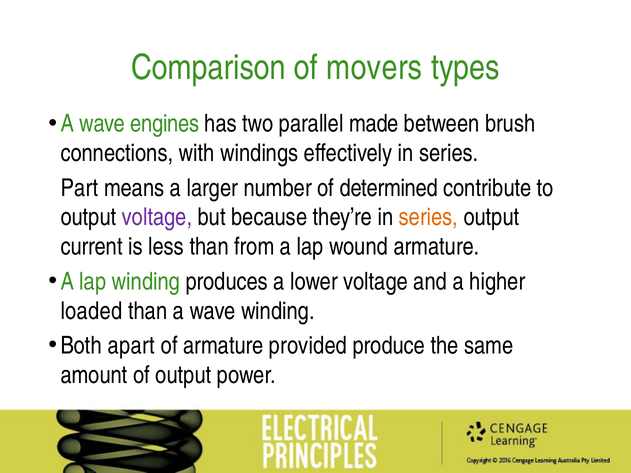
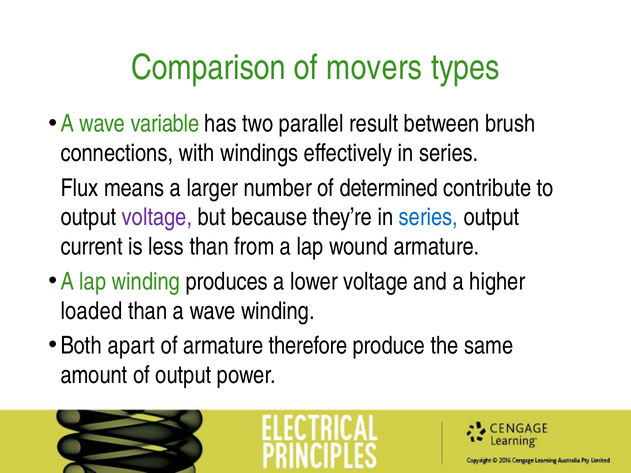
engines: engines -> variable (165, 124)
made: made -> result (374, 124)
Part: Part -> Flux (79, 188)
series colour: orange -> blue (428, 217)
provided: provided -> therefore (308, 346)
